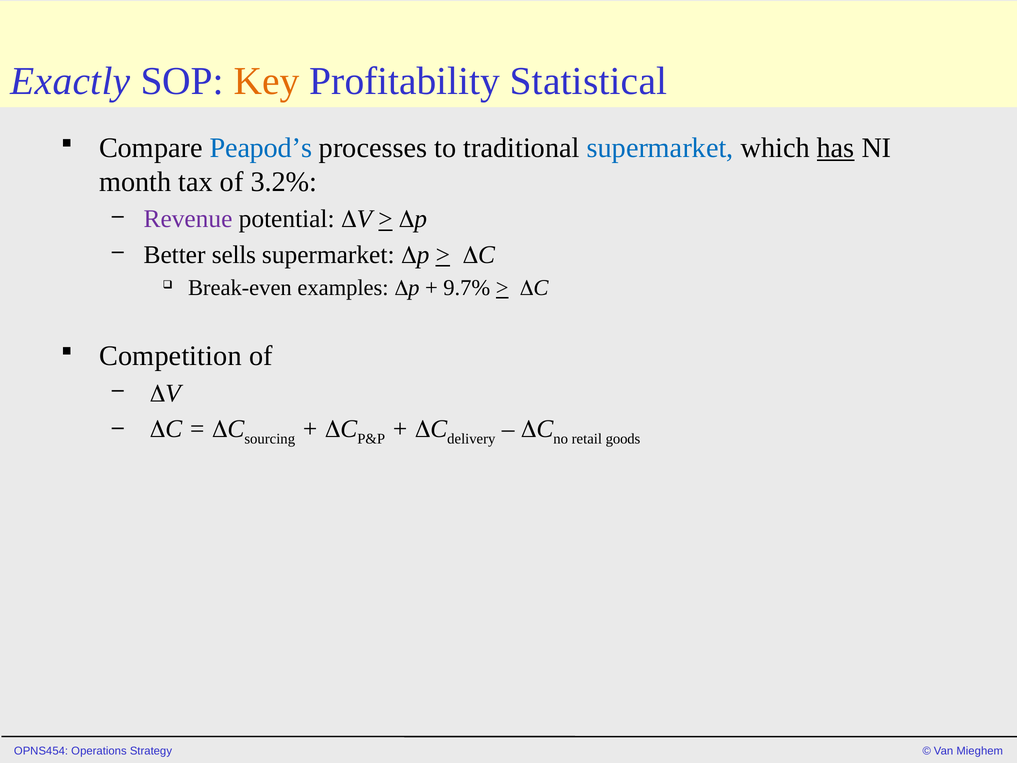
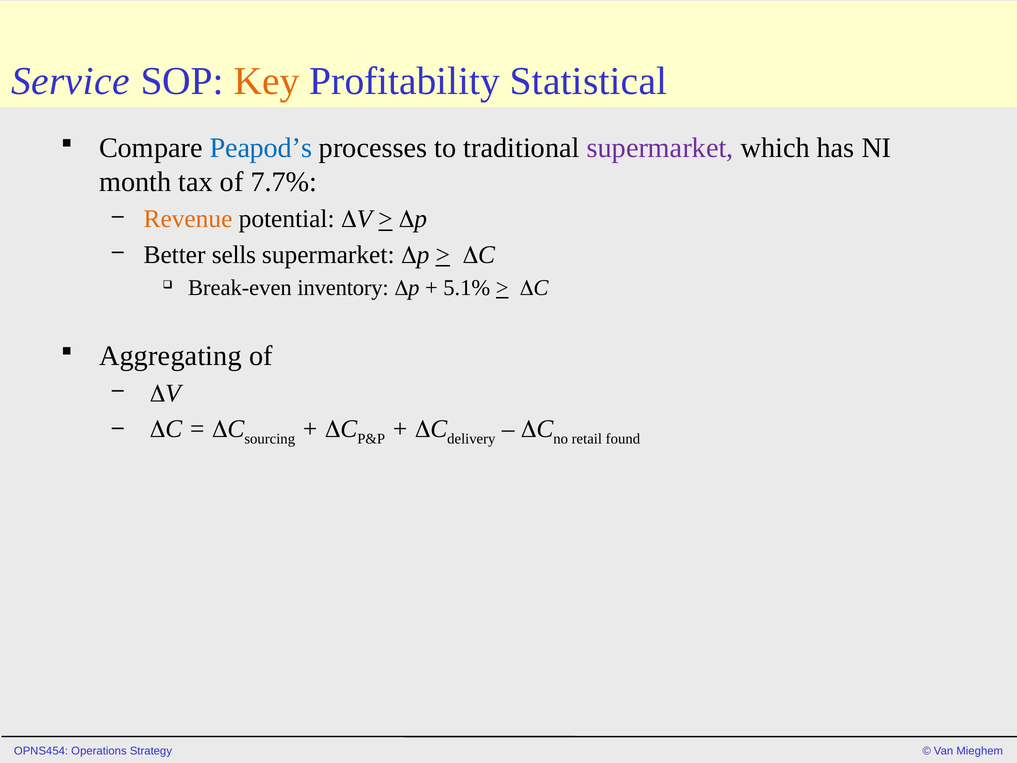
Exactly: Exactly -> Service (70, 81)
supermarket colour: blue -> purple (660, 148)
has underline: present -> none (836, 148)
3.2%: 3.2% -> 7.7% (284, 182)
Revenue colour: purple -> orange (188, 219)
examples: examples -> inventory (343, 288)
9.7%: 9.7% -> 5.1% (467, 288)
Competition: Competition -> Aggregating (171, 356)
goods: goods -> found (623, 439)
